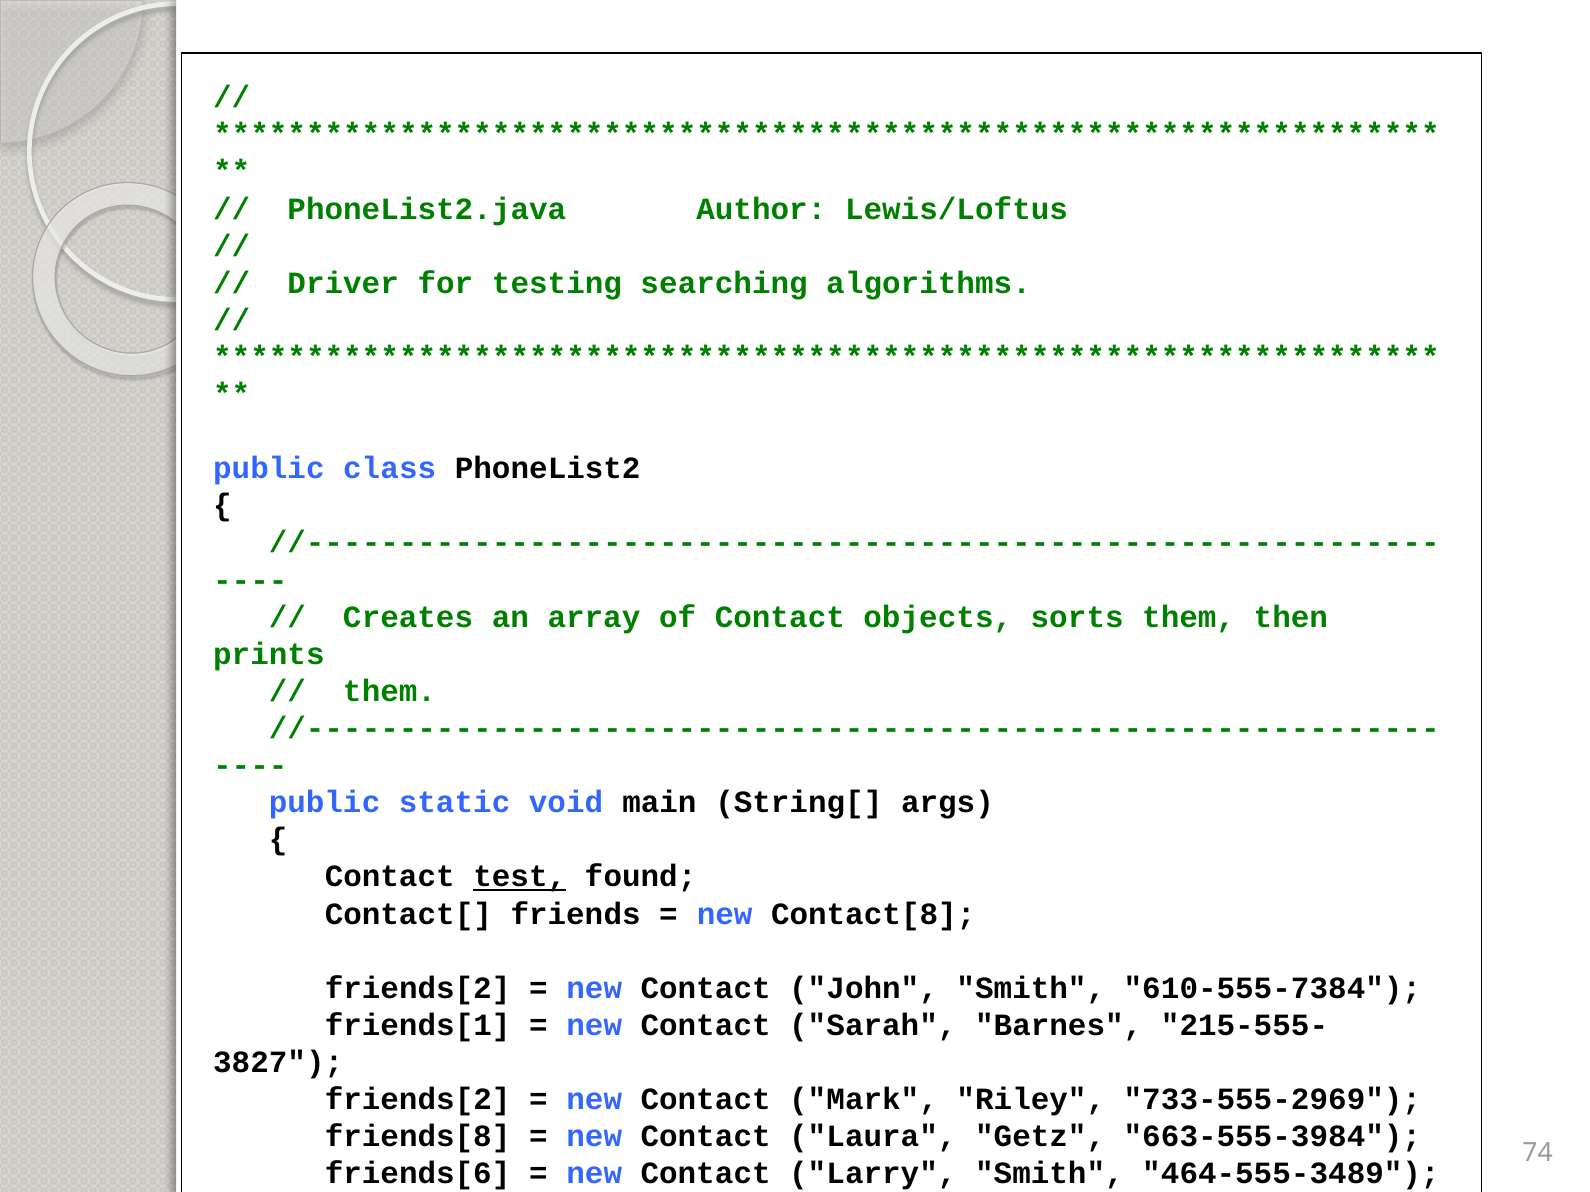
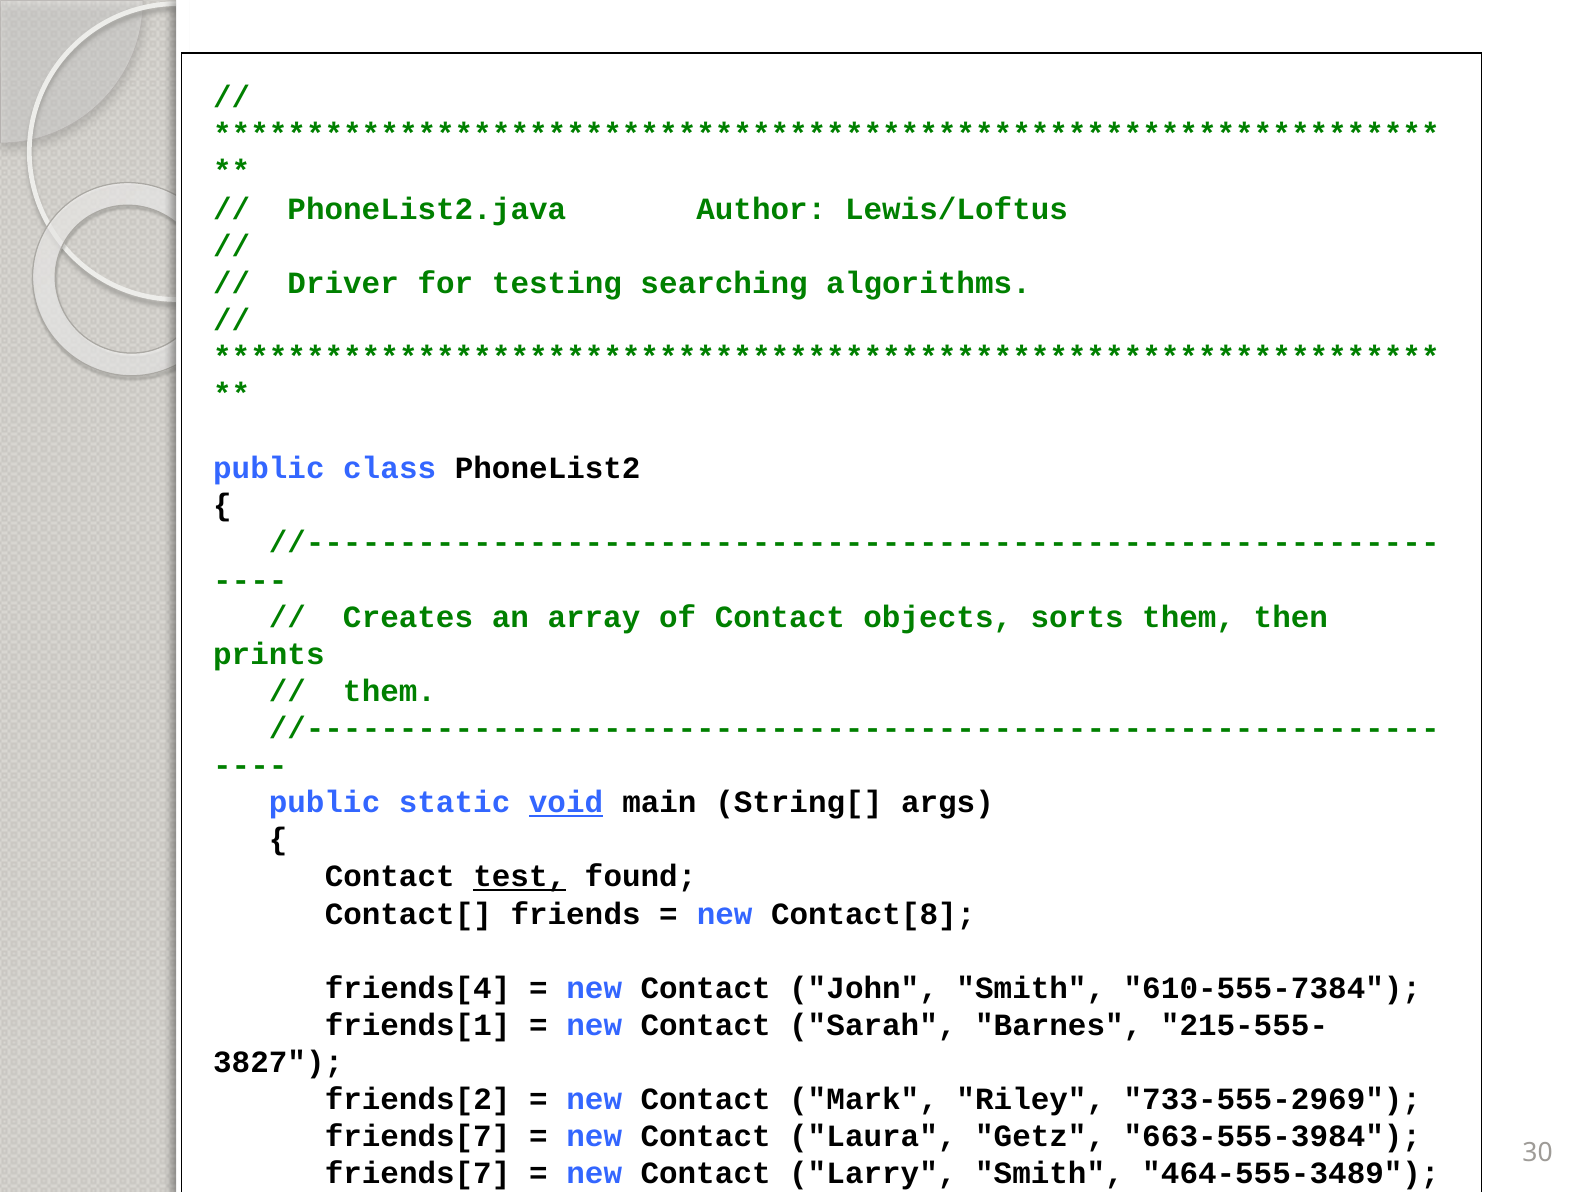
void underline: none -> present (566, 803)
friends[2: friends[2 -> friends[4 (418, 988)
friends[8: friends[8 -> friends[7 (418, 1137)
74: 74 -> 30 (1538, 1153)
friends[6: friends[6 -> friends[7 (418, 1174)
